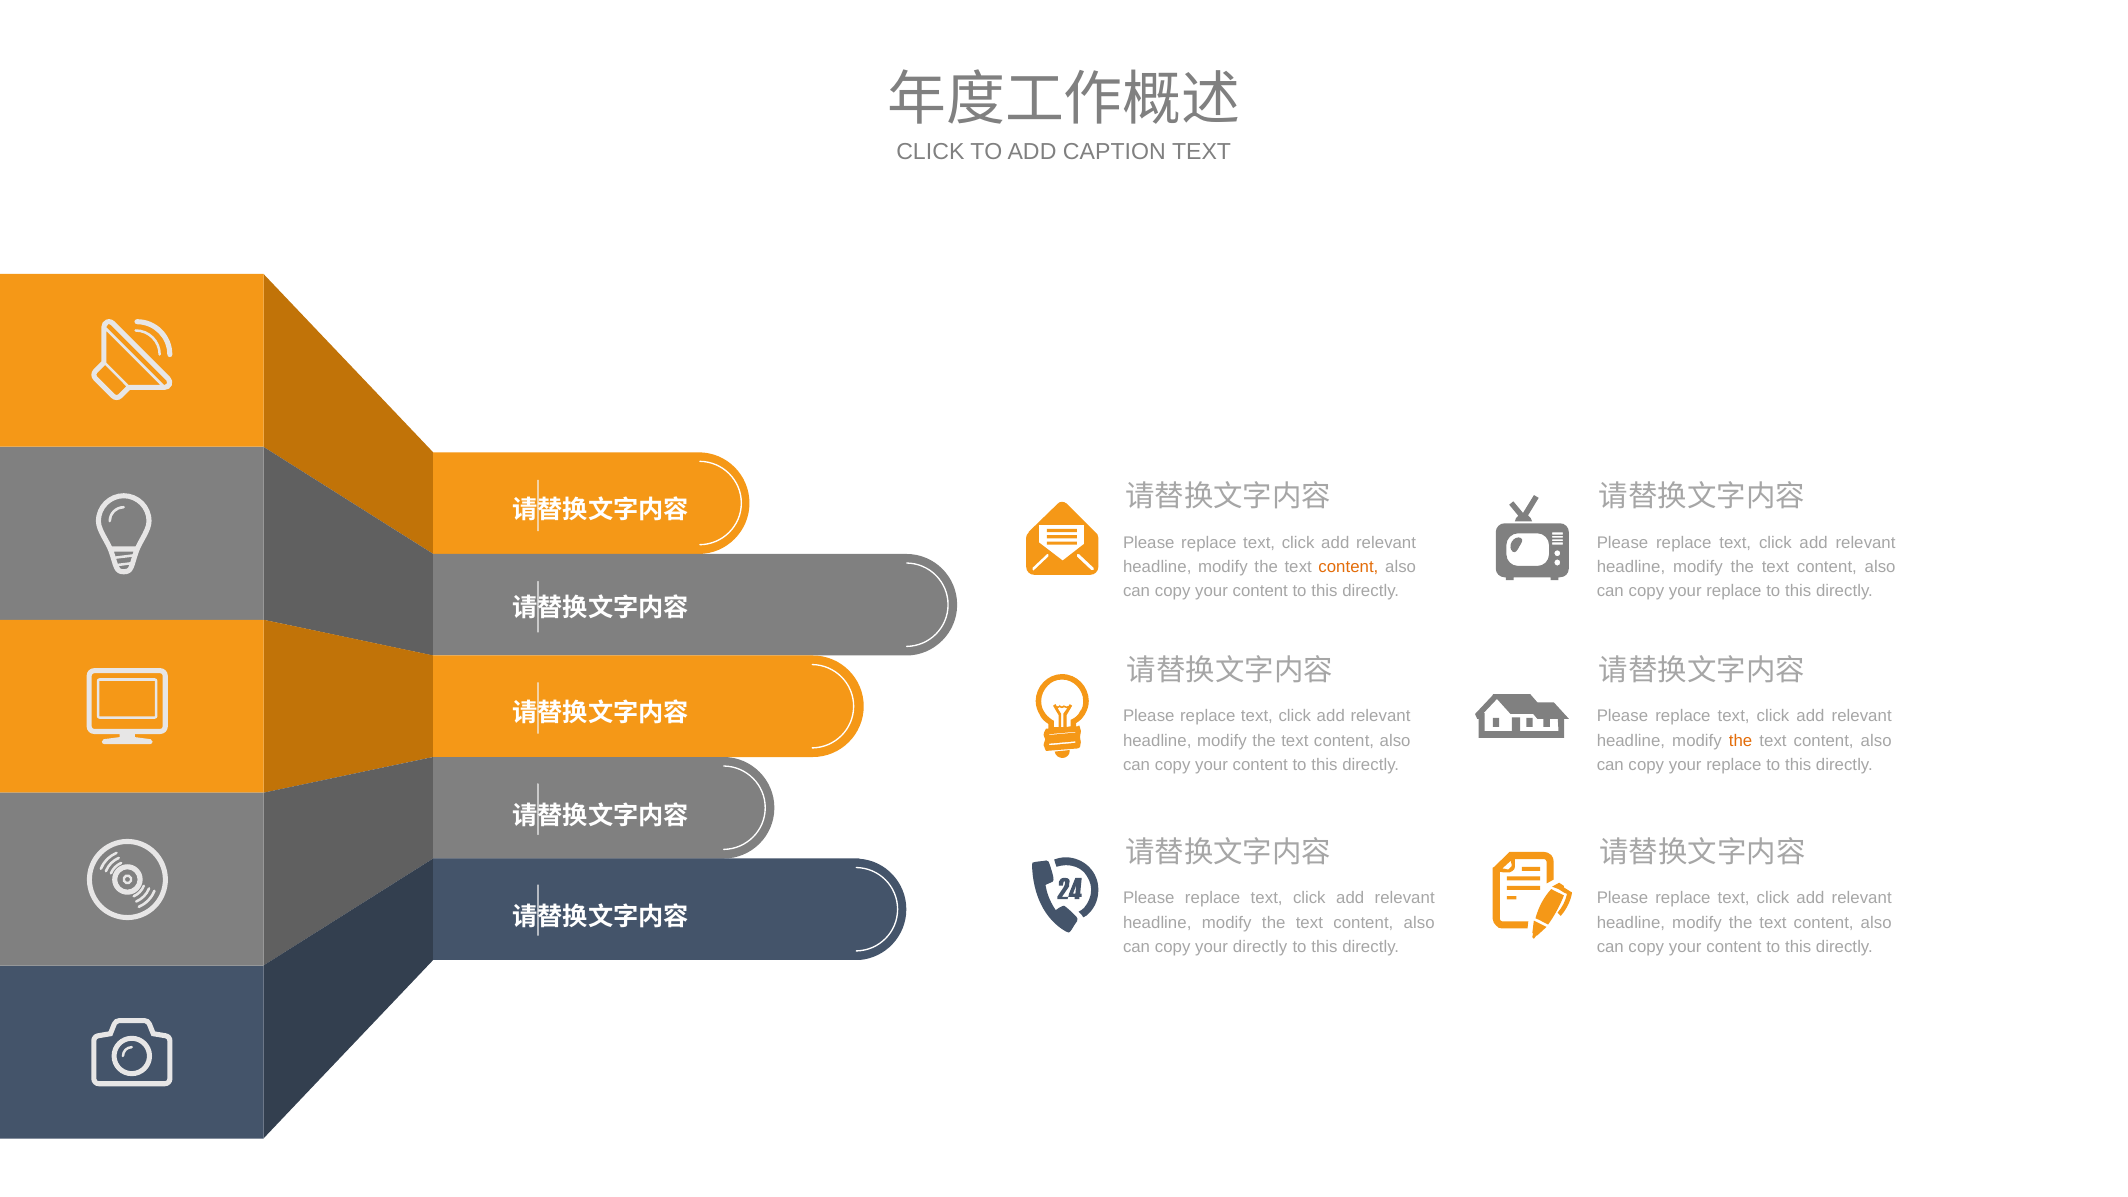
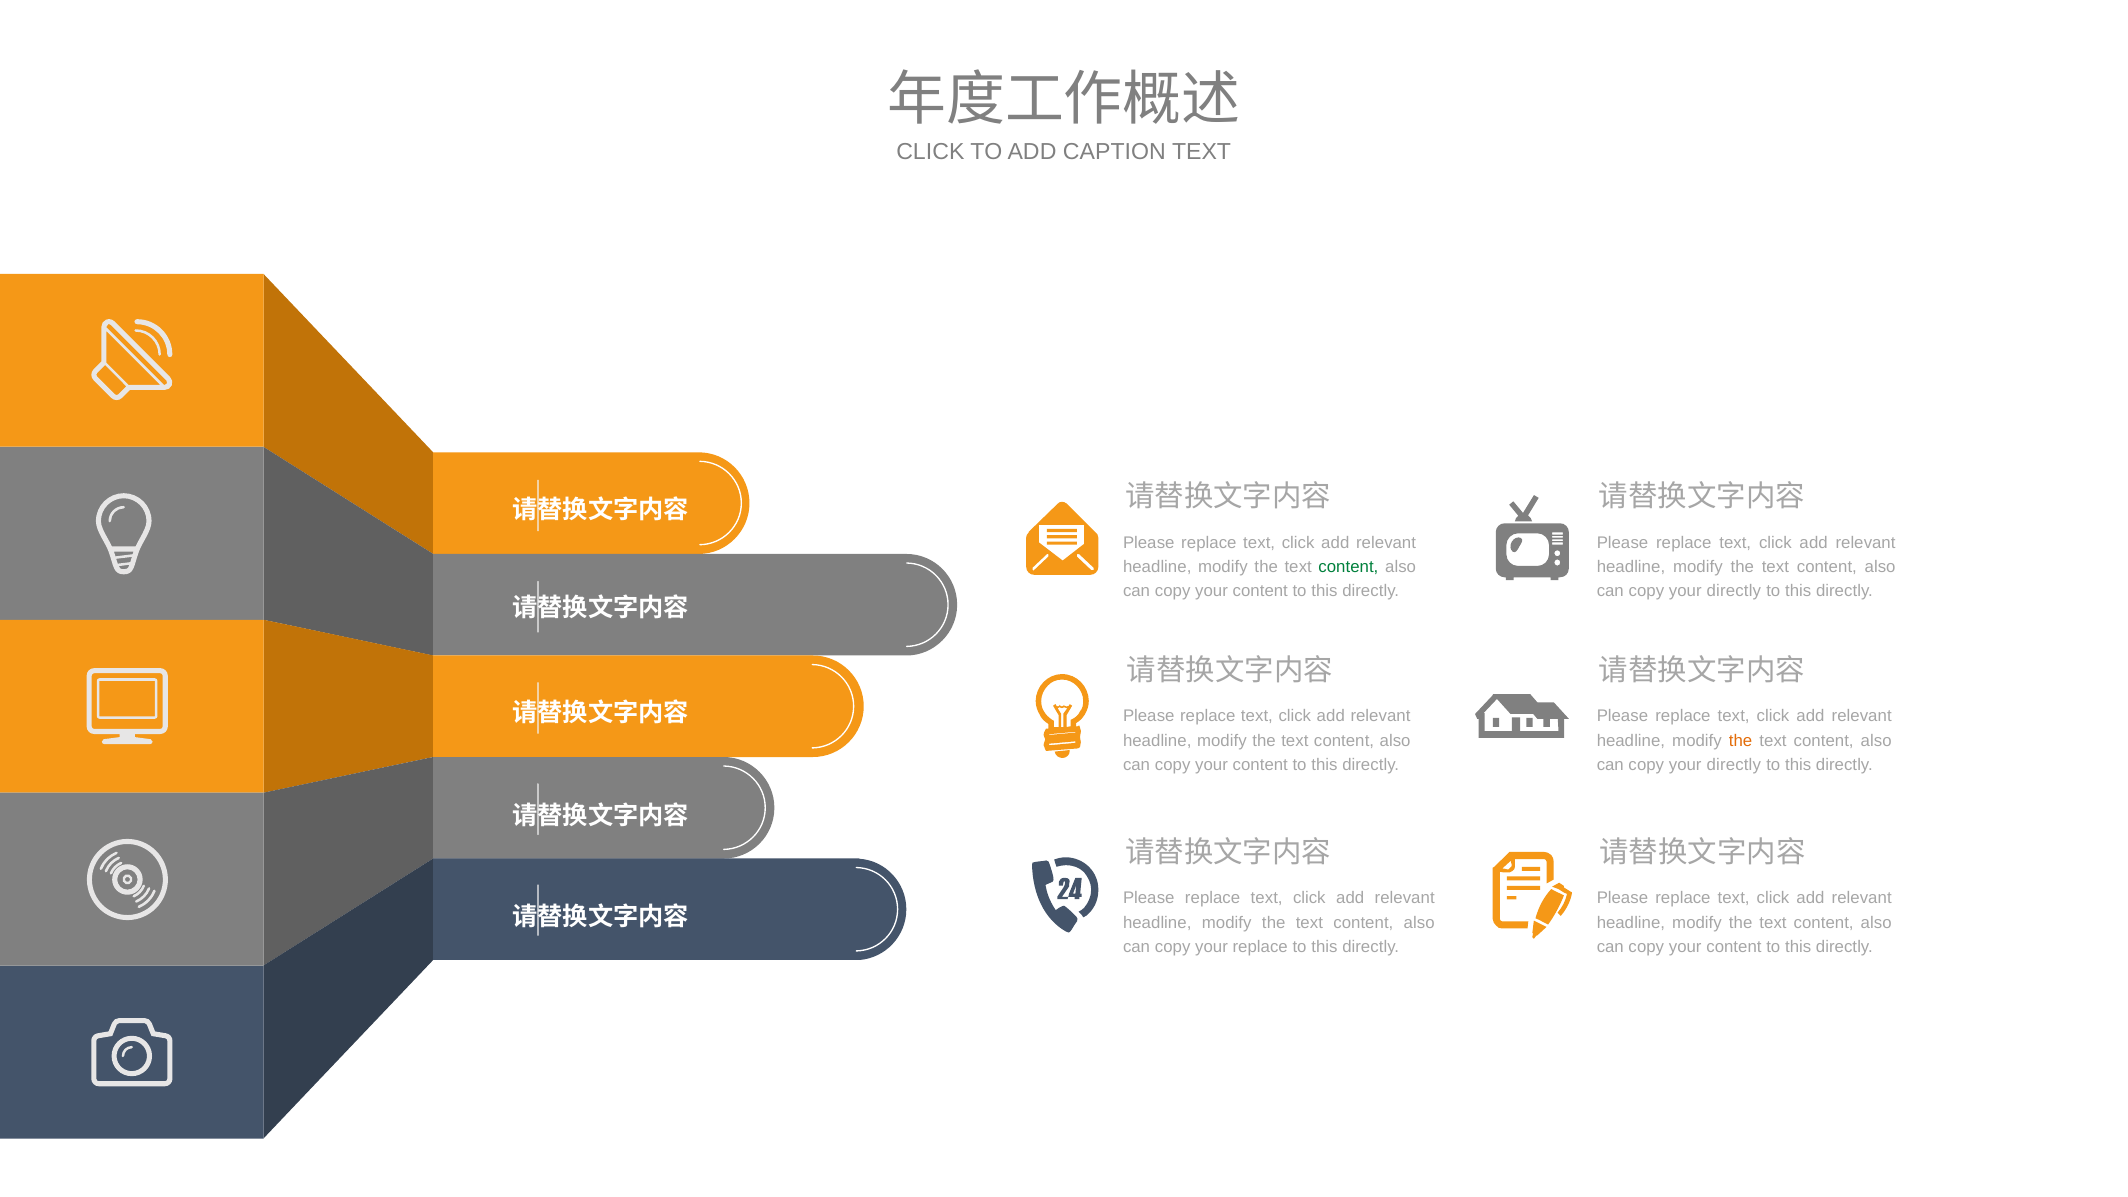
content colour: orange -> green (1348, 567)
replace: replace -> directly (1734, 591)
replace: replace -> directly (1734, 765)
your directly: directly -> replace (1260, 947)
